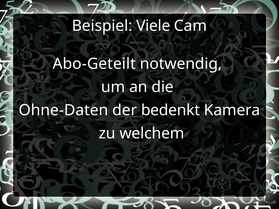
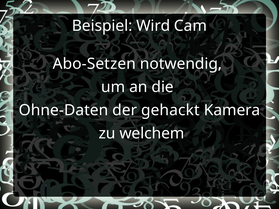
Viele: Viele -> Wird (153, 26)
Abo-Geteilt: Abo-Geteilt -> Abo-Setzen (94, 64)
bedenkt: bedenkt -> gehackt (170, 110)
